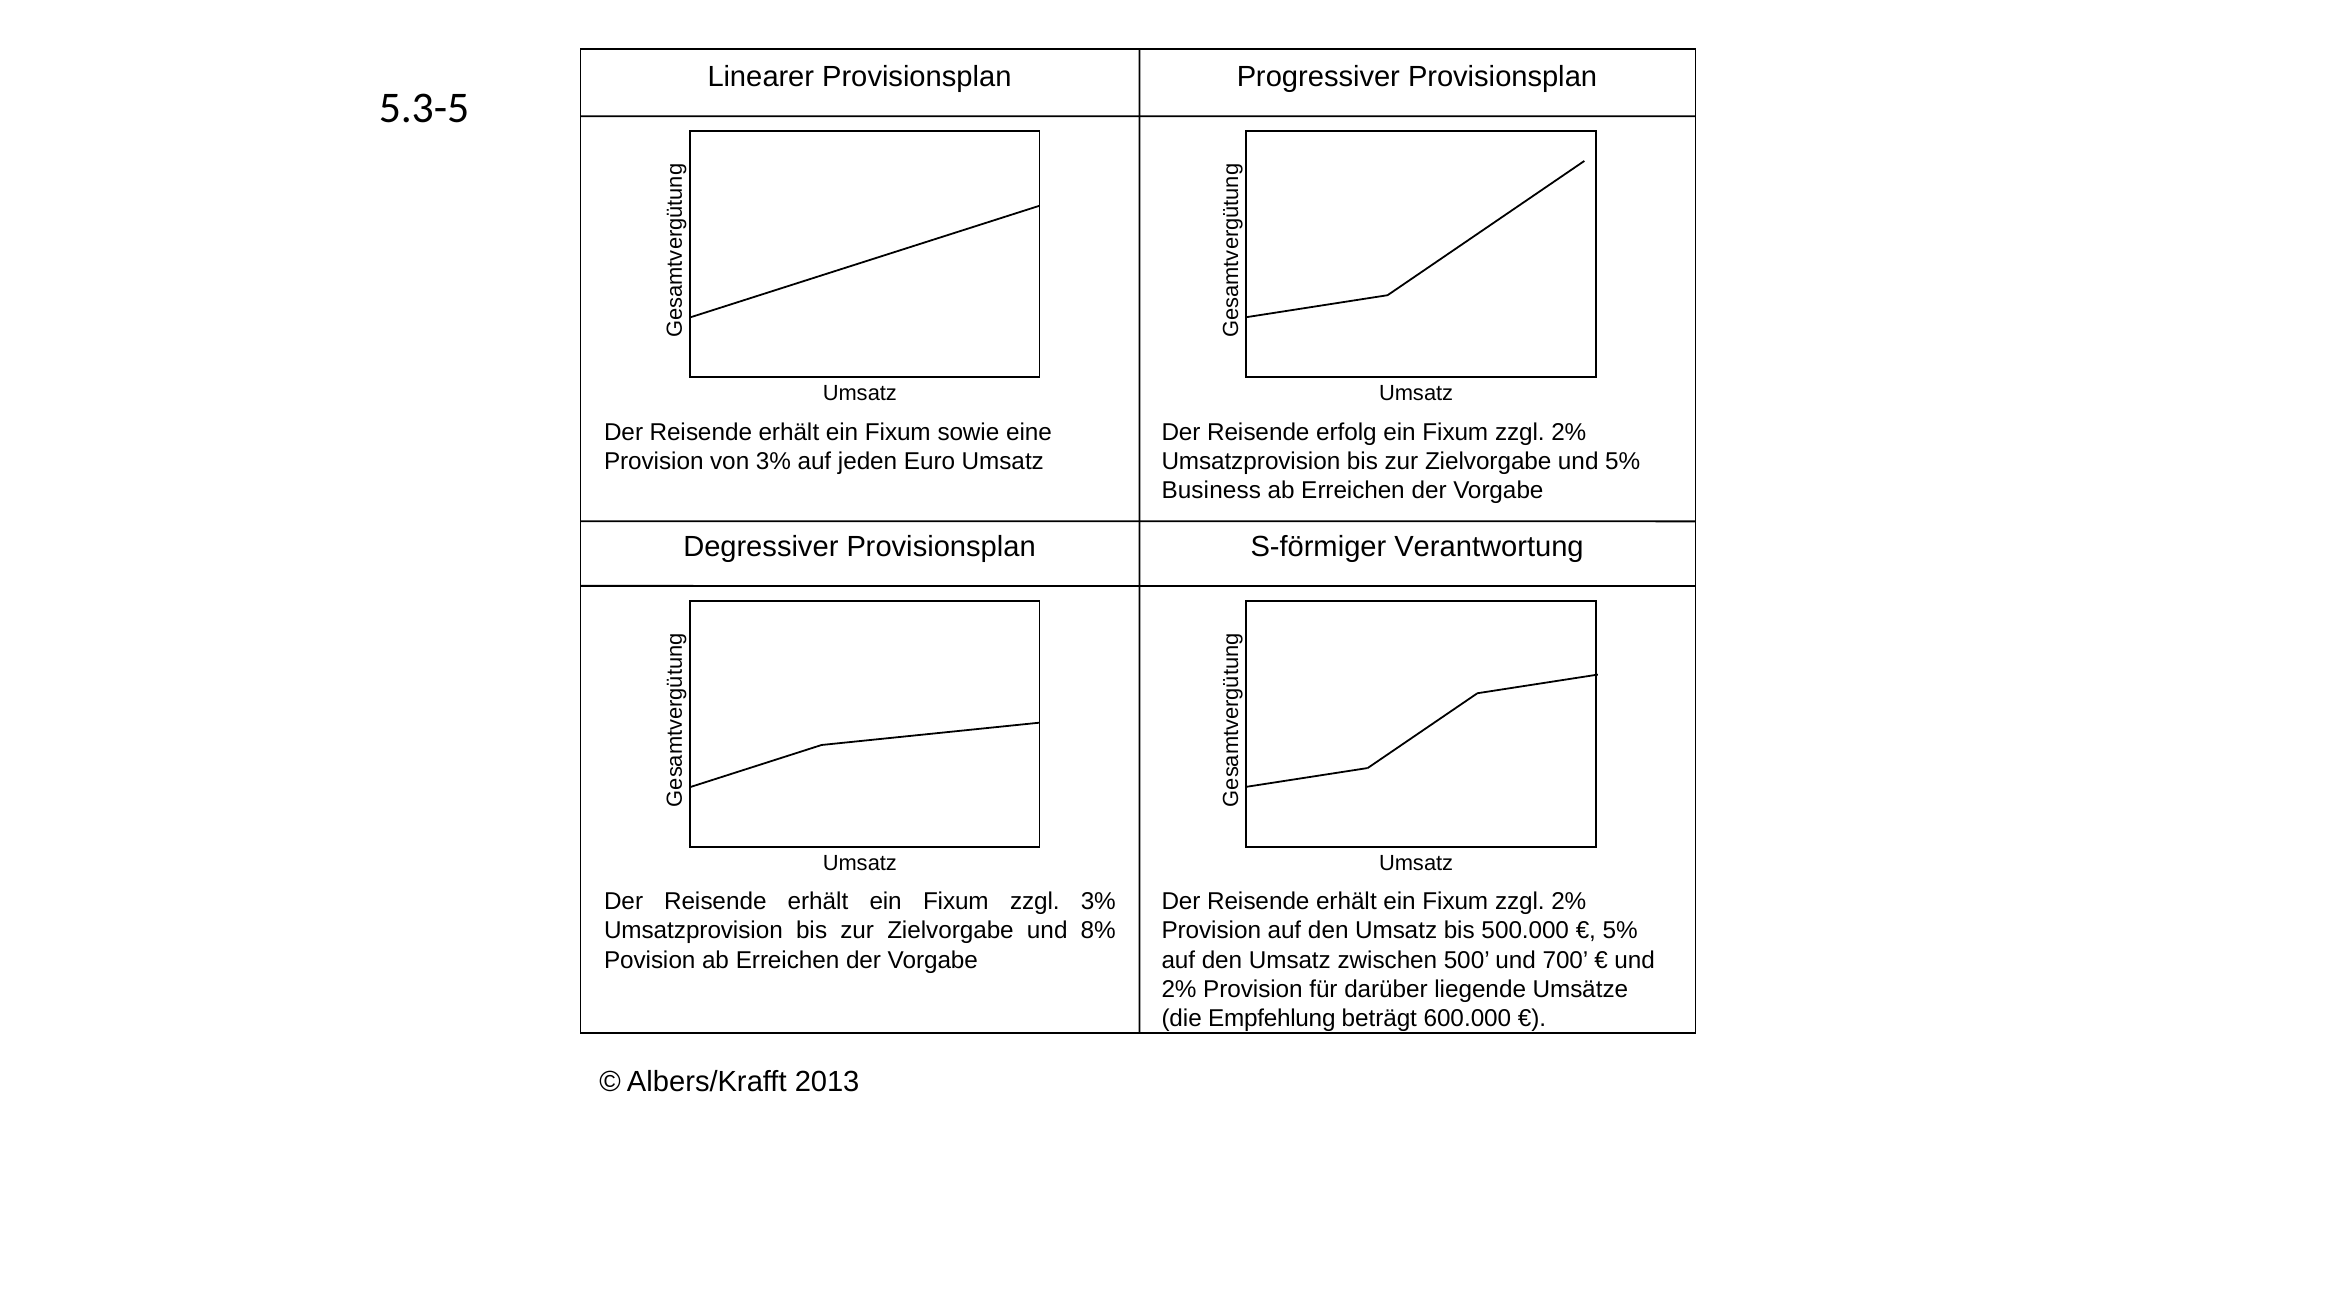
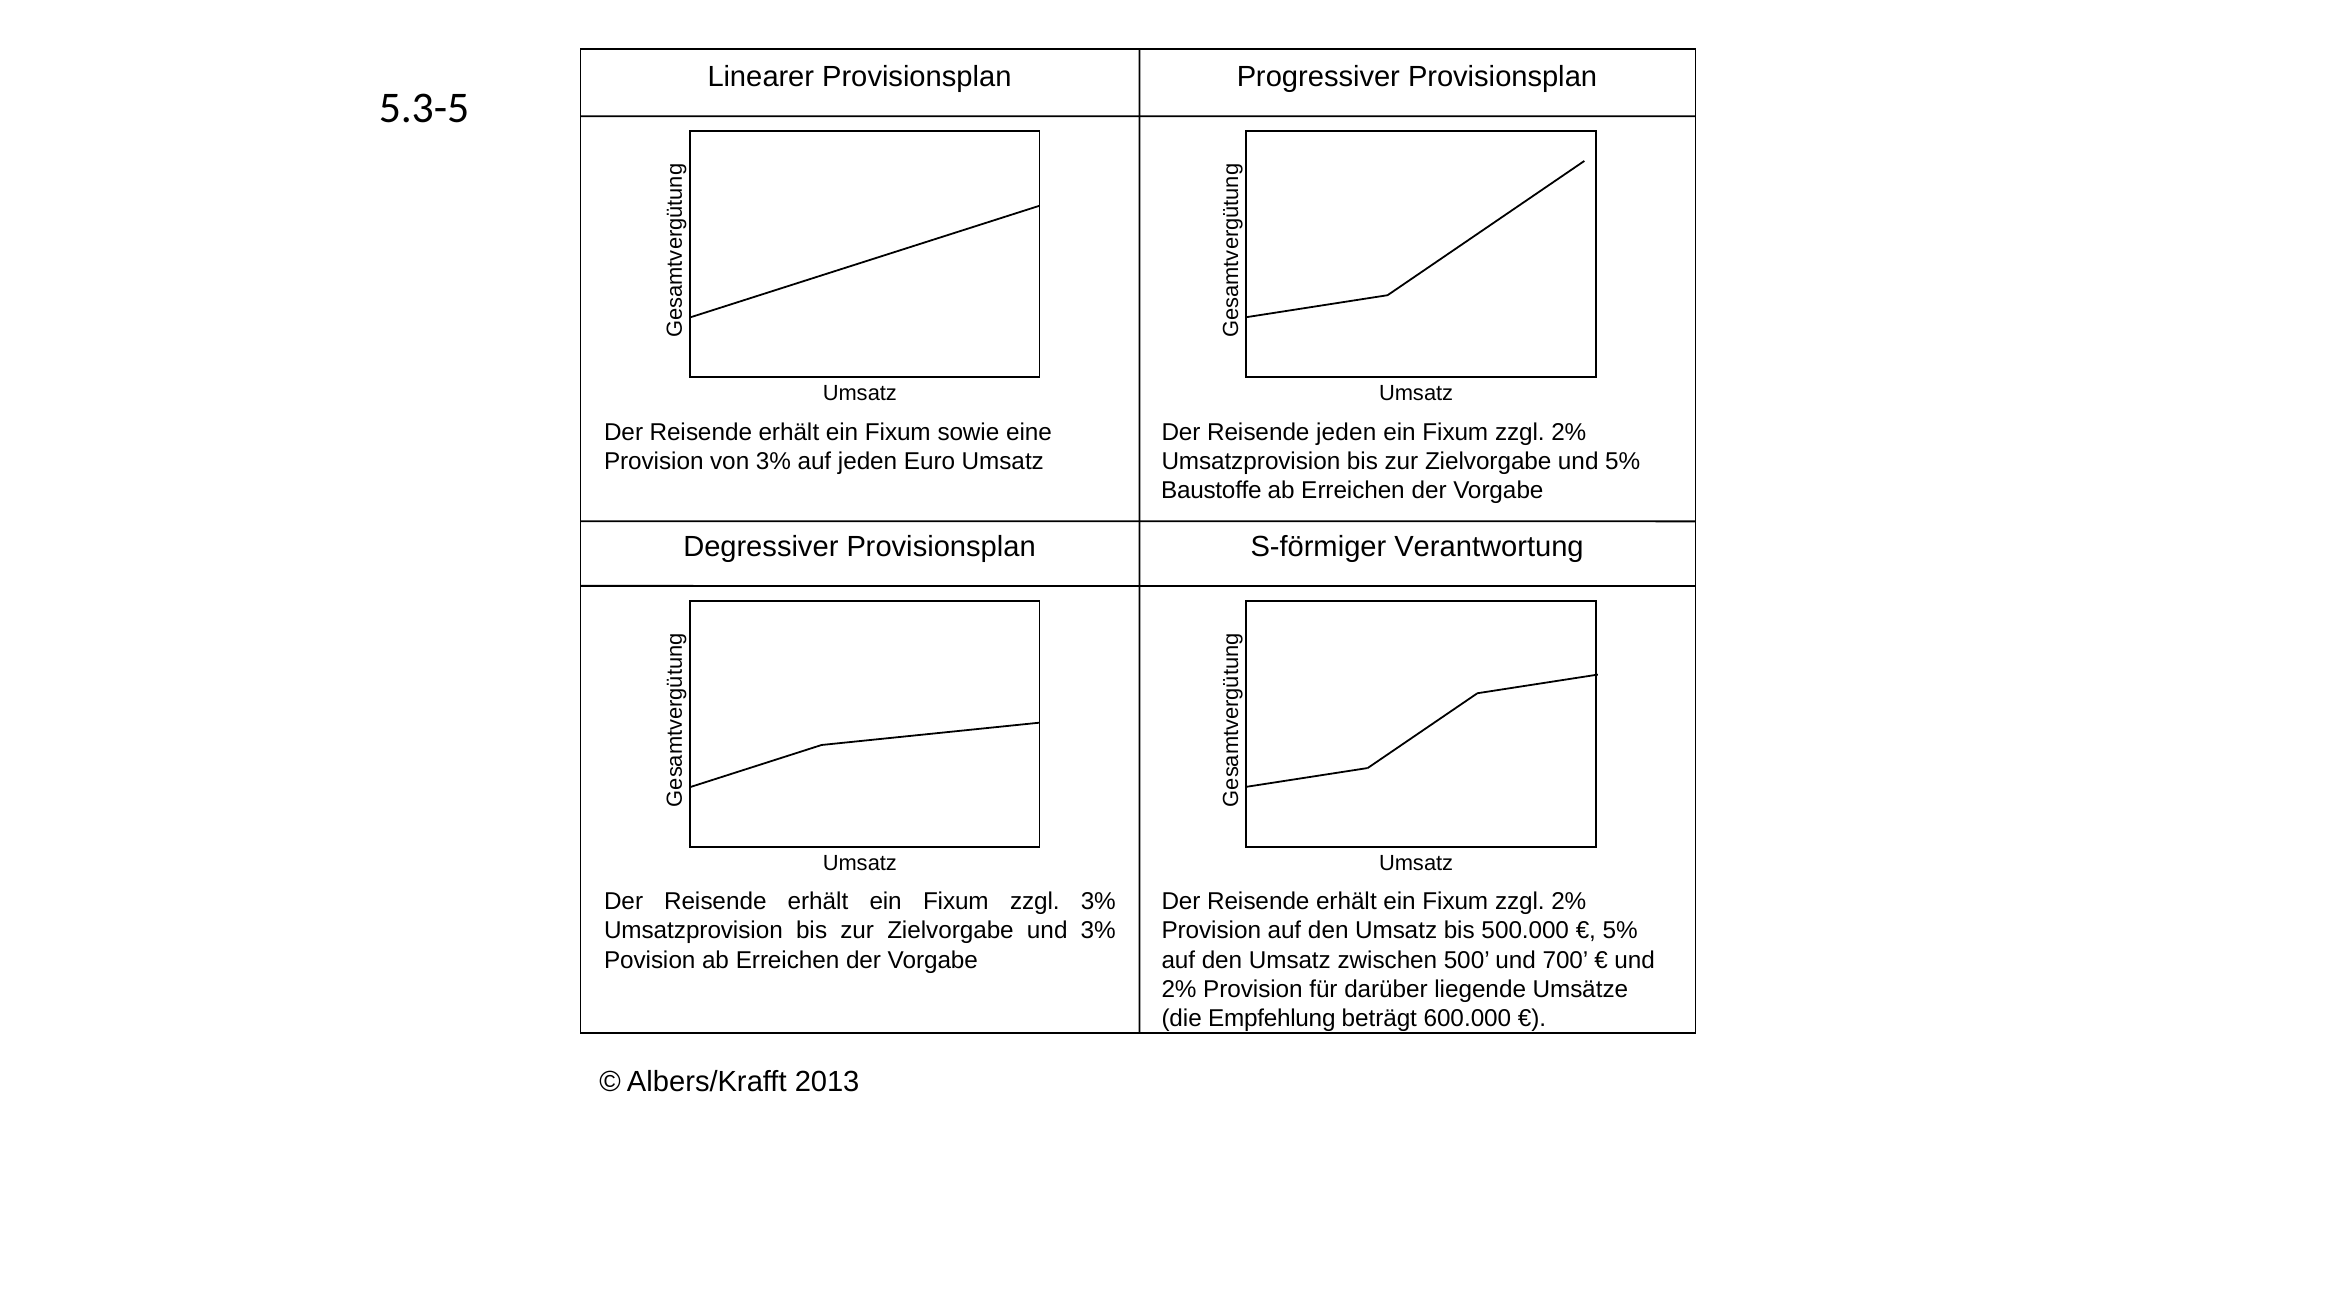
Reisende erfolg: erfolg -> jeden (1346, 432)
Business: Business -> Baustoffe (1211, 490)
und 8%: 8% -> 3% (1098, 931)
